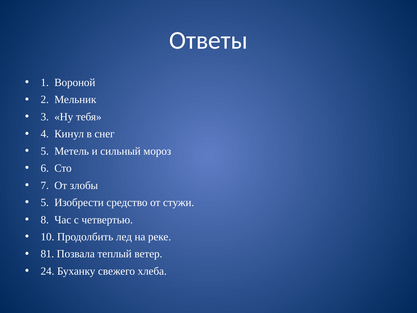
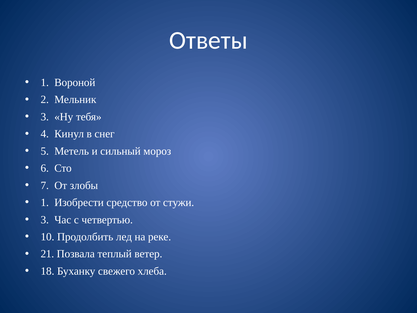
5: 5 -> 1 (45, 202)
8: 8 -> 3 (45, 220)
81: 81 -> 21 (47, 254)
24: 24 -> 18 (48, 271)
